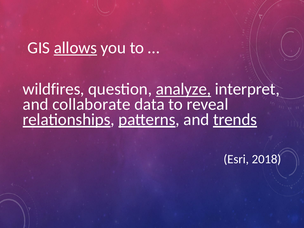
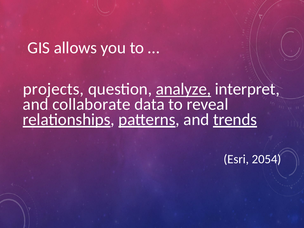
allows underline: present -> none (75, 48)
wildfires: wildfires -> projects (53, 89)
2018: 2018 -> 2054 (266, 159)
